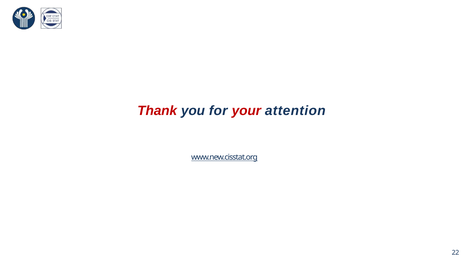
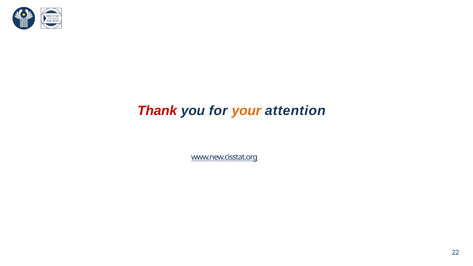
your colour: red -> orange (246, 111)
